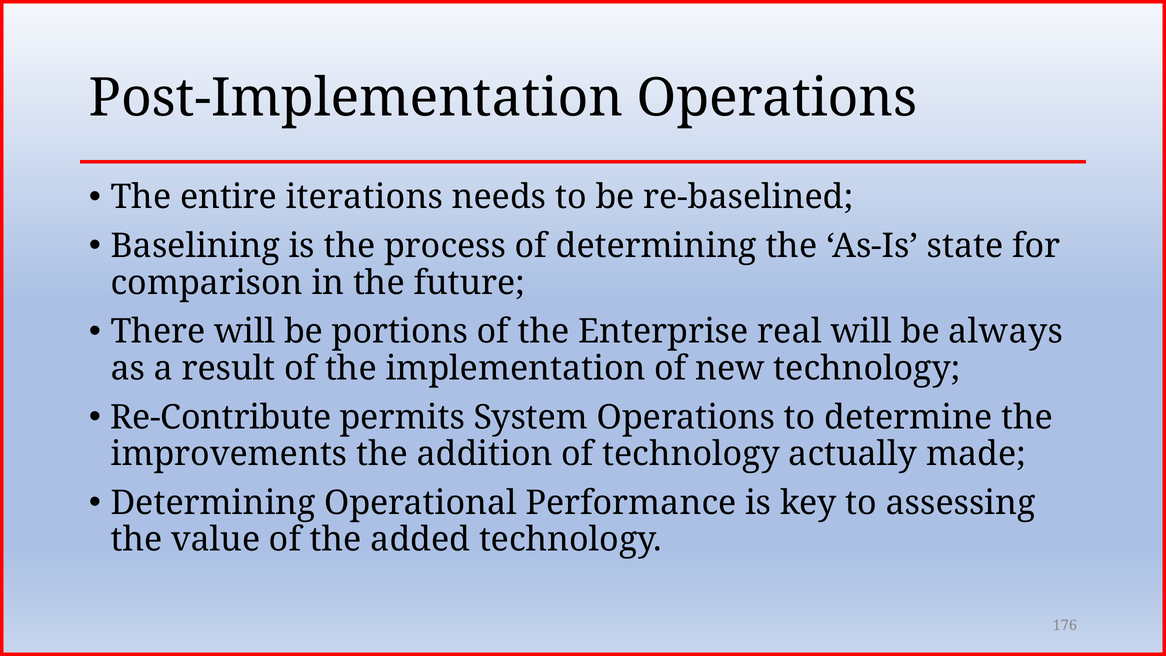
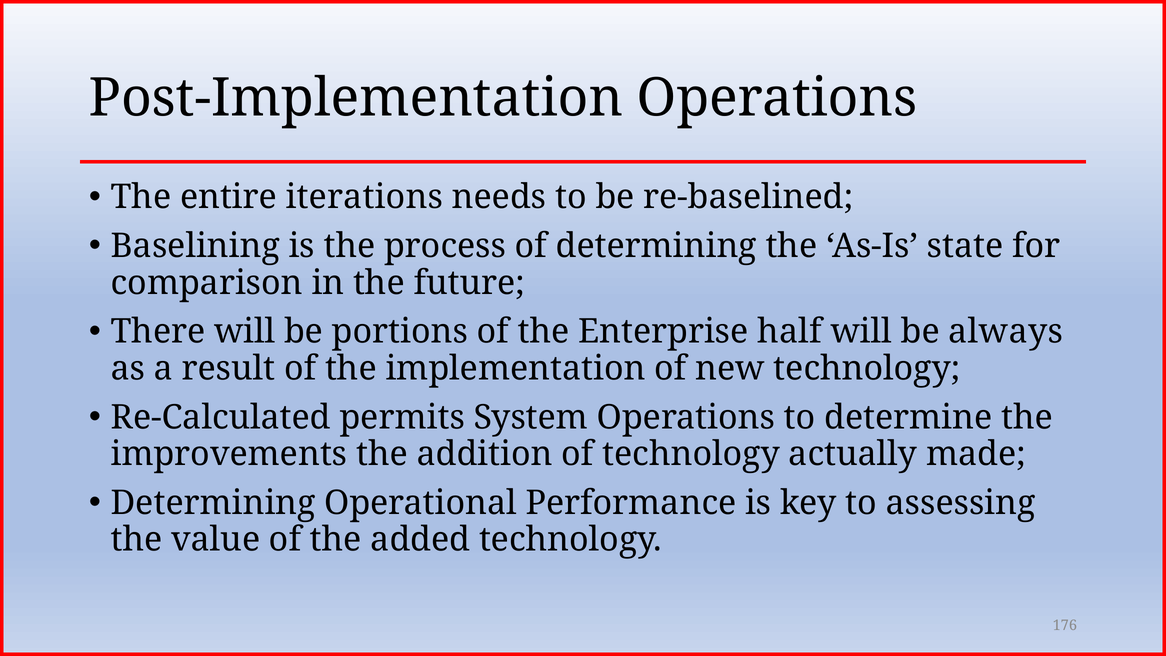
real: real -> half (789, 332)
Re-Contribute: Re-Contribute -> Re-Calculated (221, 417)
